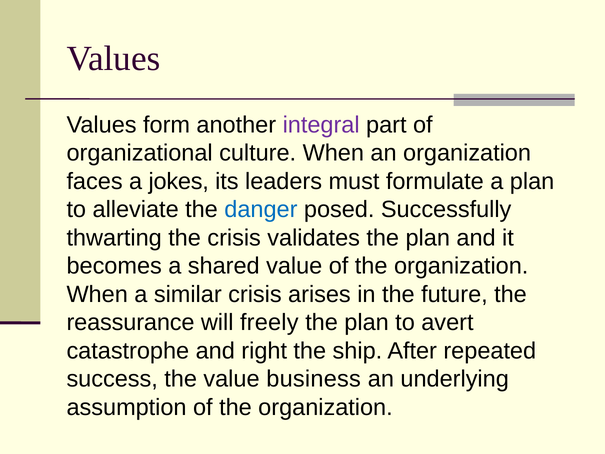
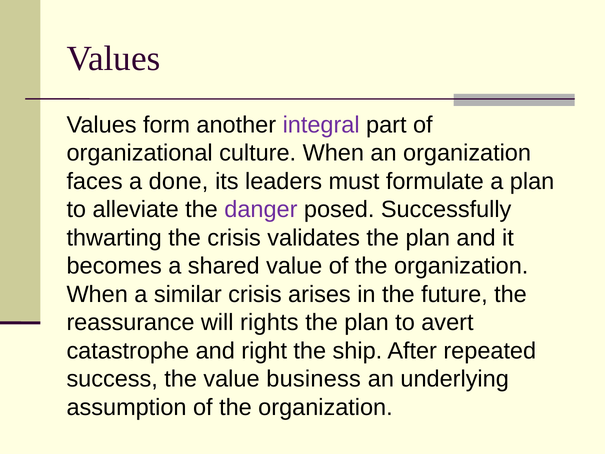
jokes: jokes -> done (179, 181)
danger colour: blue -> purple (261, 209)
freely: freely -> rights (269, 322)
